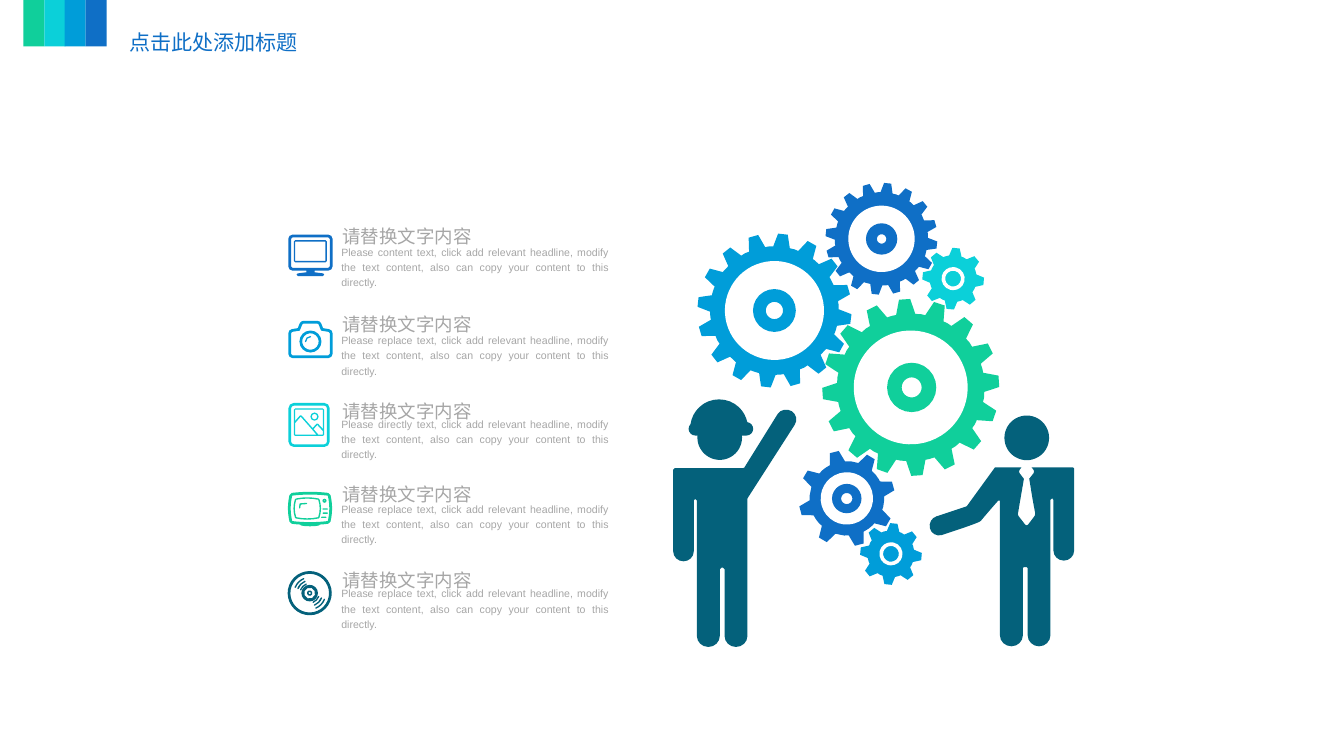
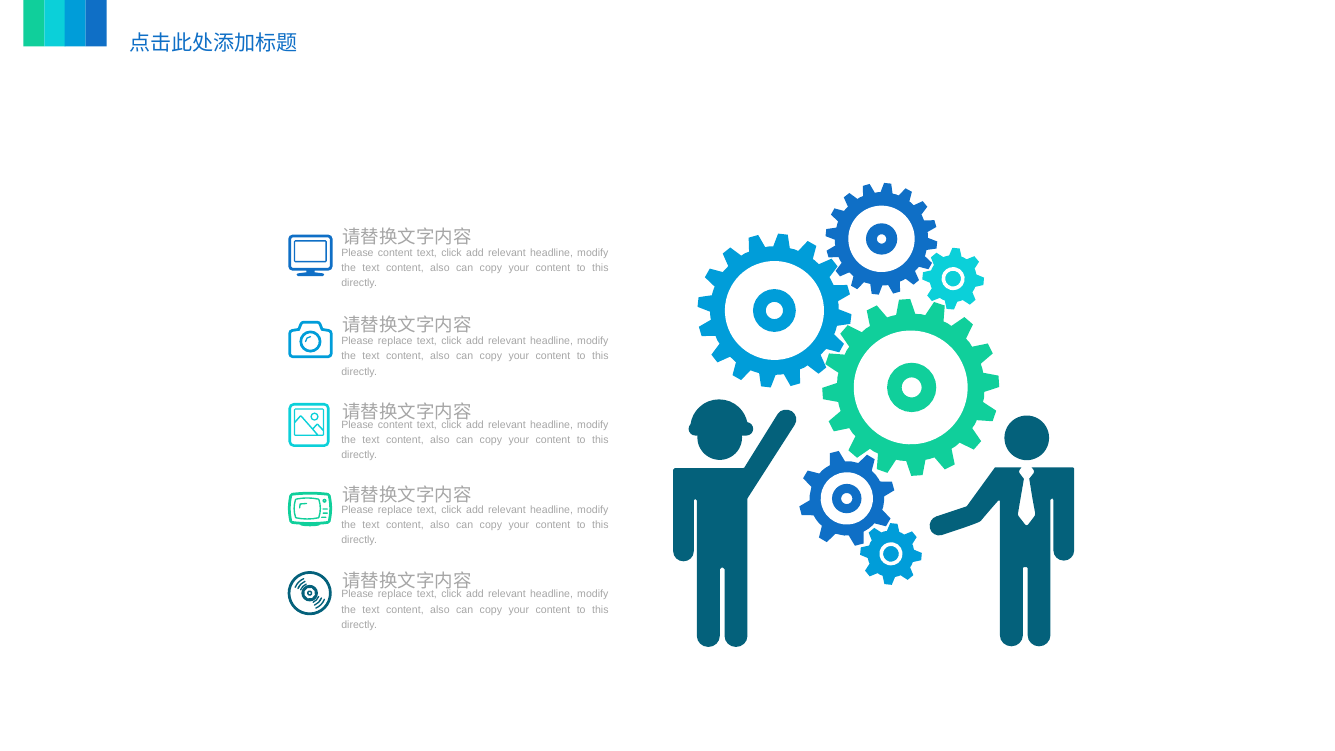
directly: directly -> content (395, 425)
